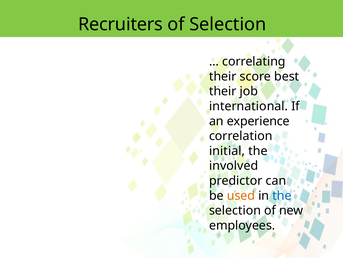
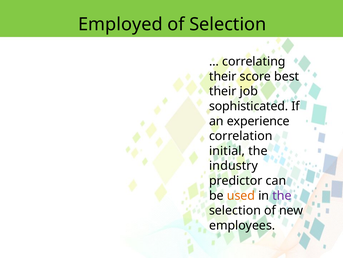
Recruiters: Recruiters -> Employed (120, 24)
international: international -> sophisticated (249, 106)
involved: involved -> industry (234, 165)
the colour: blue -> purple (282, 195)
